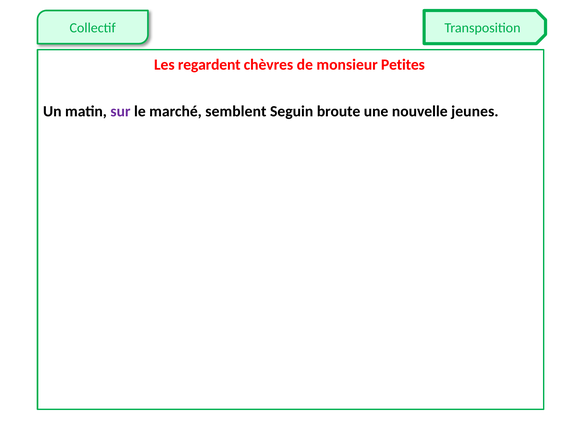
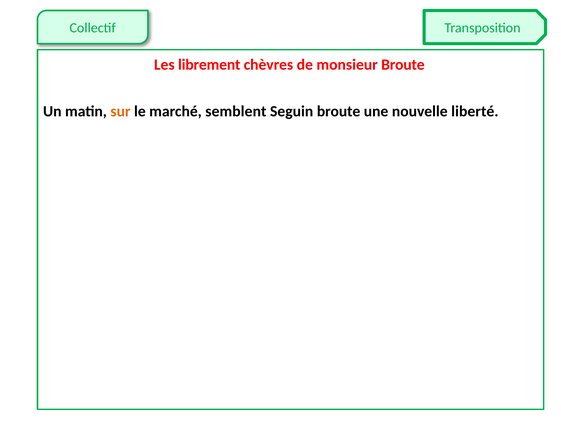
regardent: regardent -> librement (209, 65)
monsieur Petites: Petites -> Broute (403, 65)
sur colour: purple -> orange (120, 111)
jeunes: jeunes -> liberté (475, 111)
